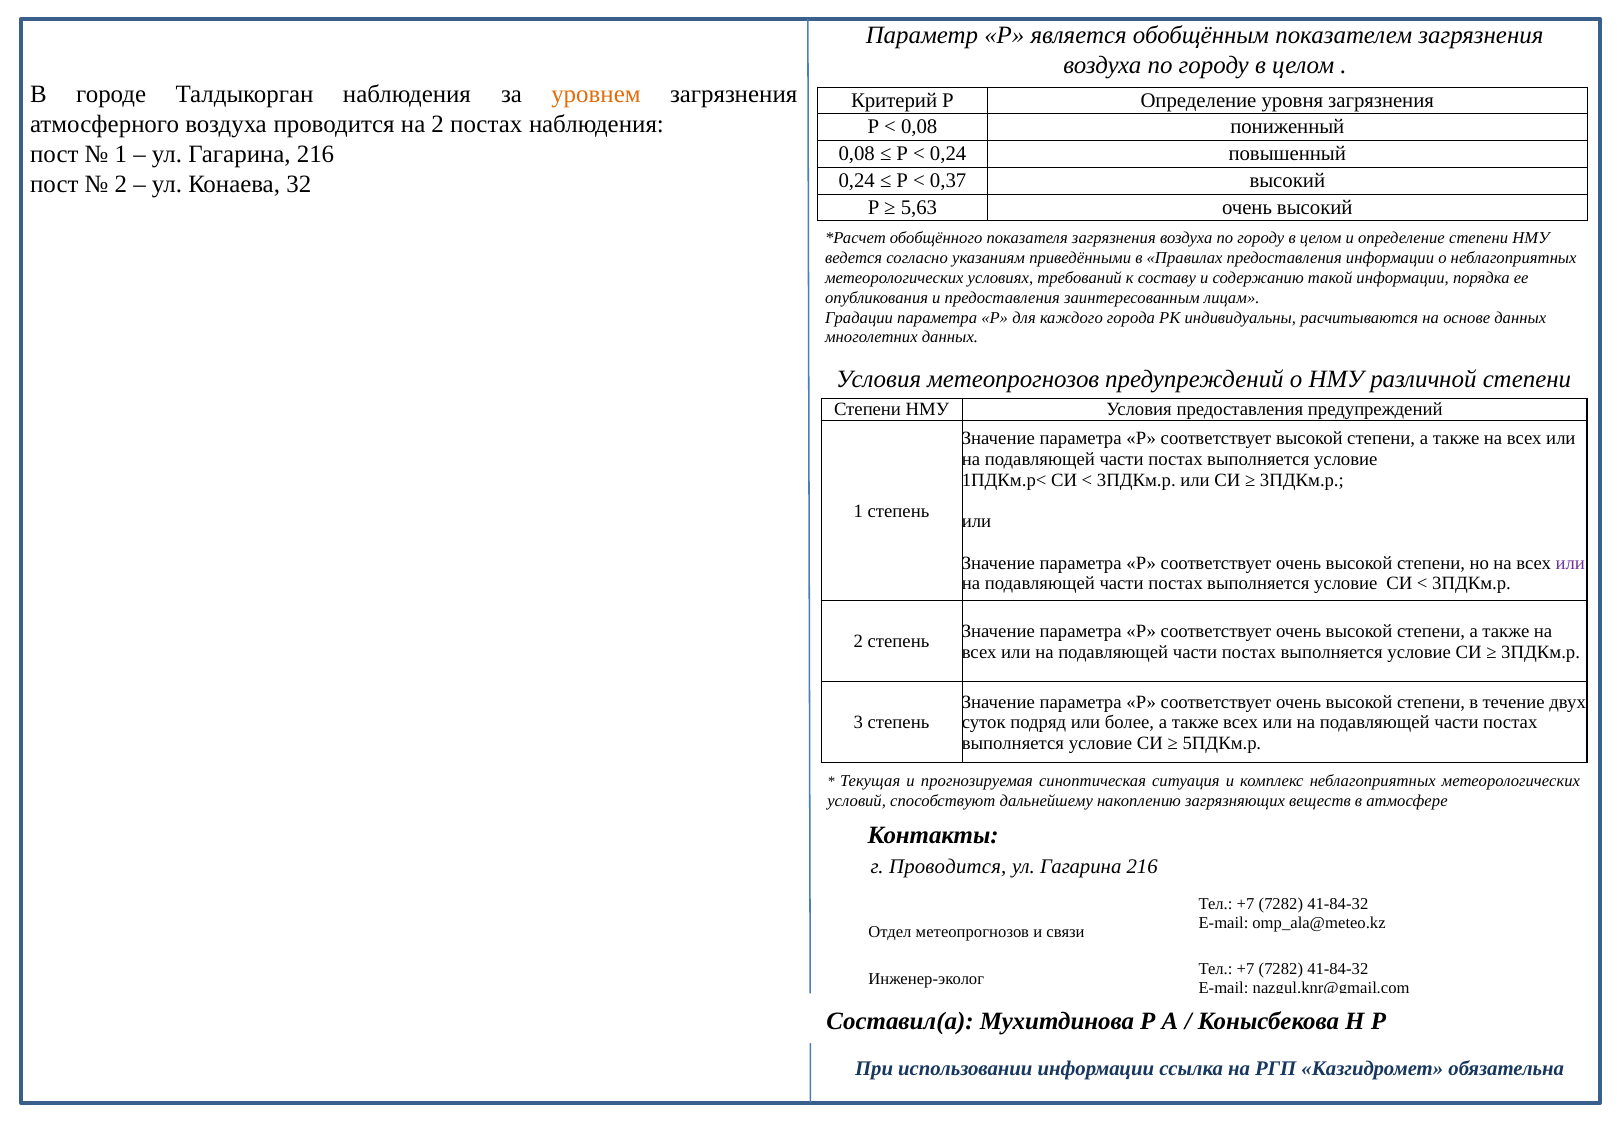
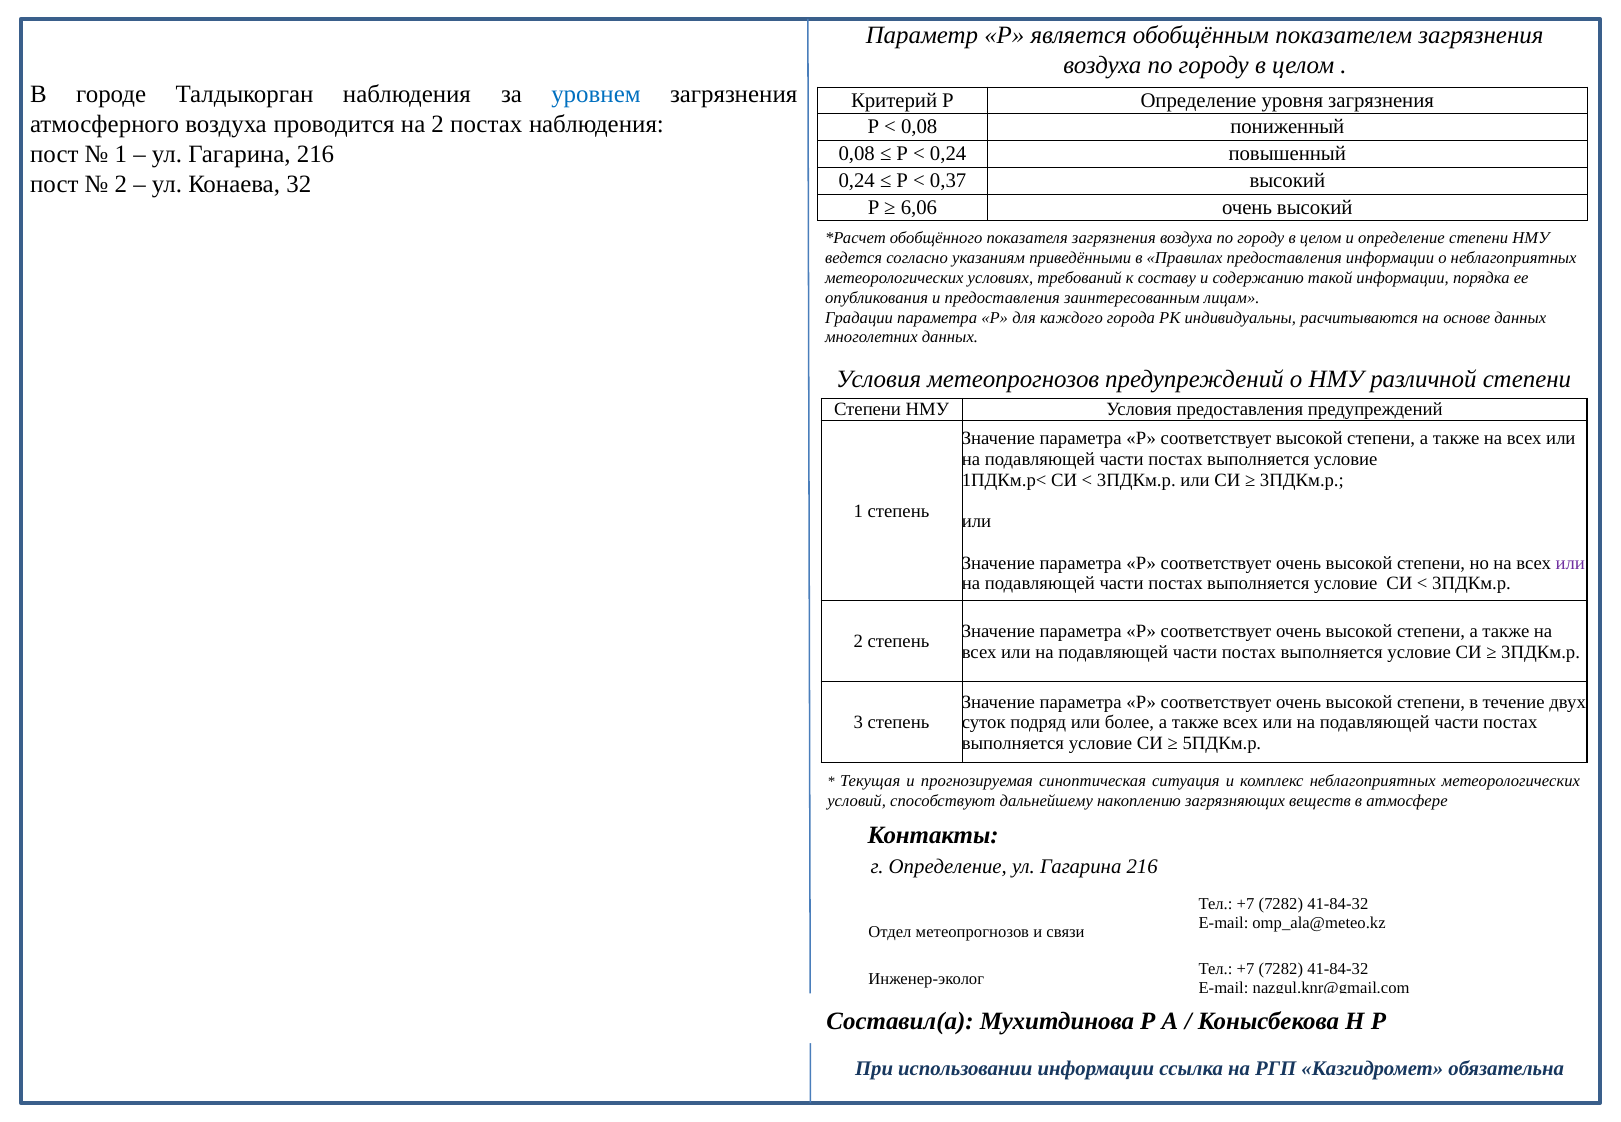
уровнем colour: orange -> blue (596, 94)
5,63: 5,63 -> 6,06 (919, 207)
г Проводится: Проводится -> Определение (948, 867)
